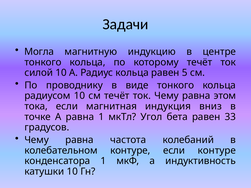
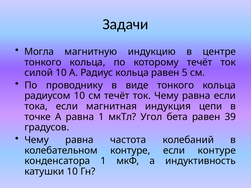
равна этом: этом -> если (225, 96)
вниз: вниз -> цепи (211, 106)
33: 33 -> 39 (230, 117)
